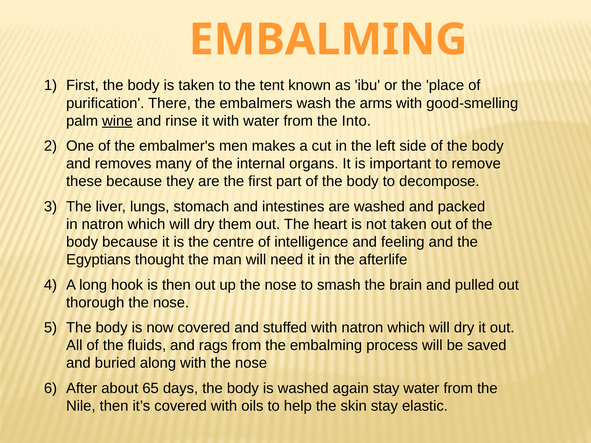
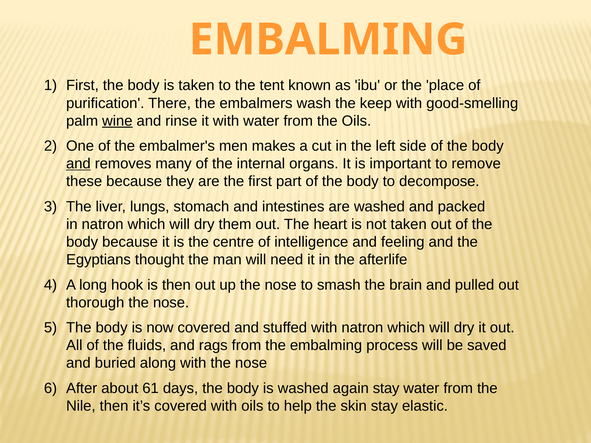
arms: arms -> keep (376, 103)
the Into: Into -> Oils (356, 121)
and underline: none -> present (78, 164)
65: 65 -> 61 (151, 388)
